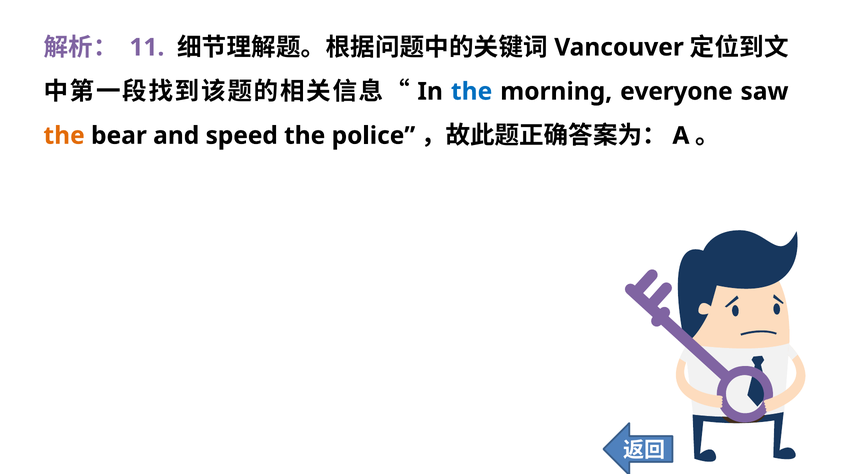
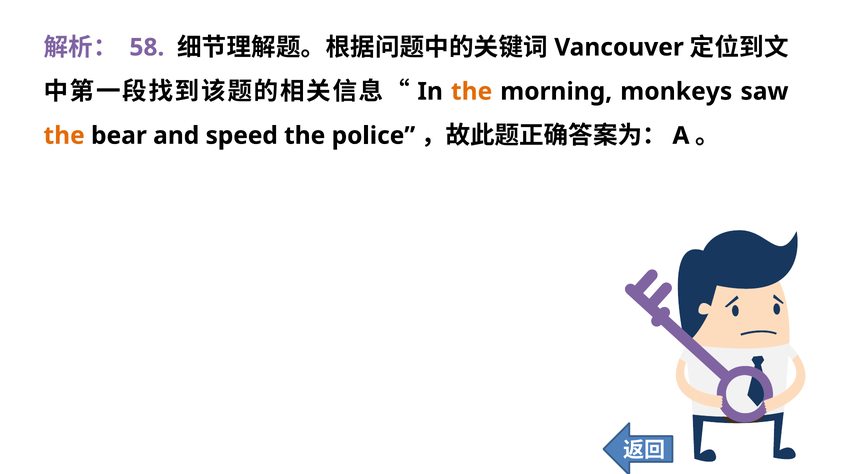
11: 11 -> 58 (147, 47)
the colour: blue -> orange (472, 91)
everyone: everyone -> monkeys (676, 91)
